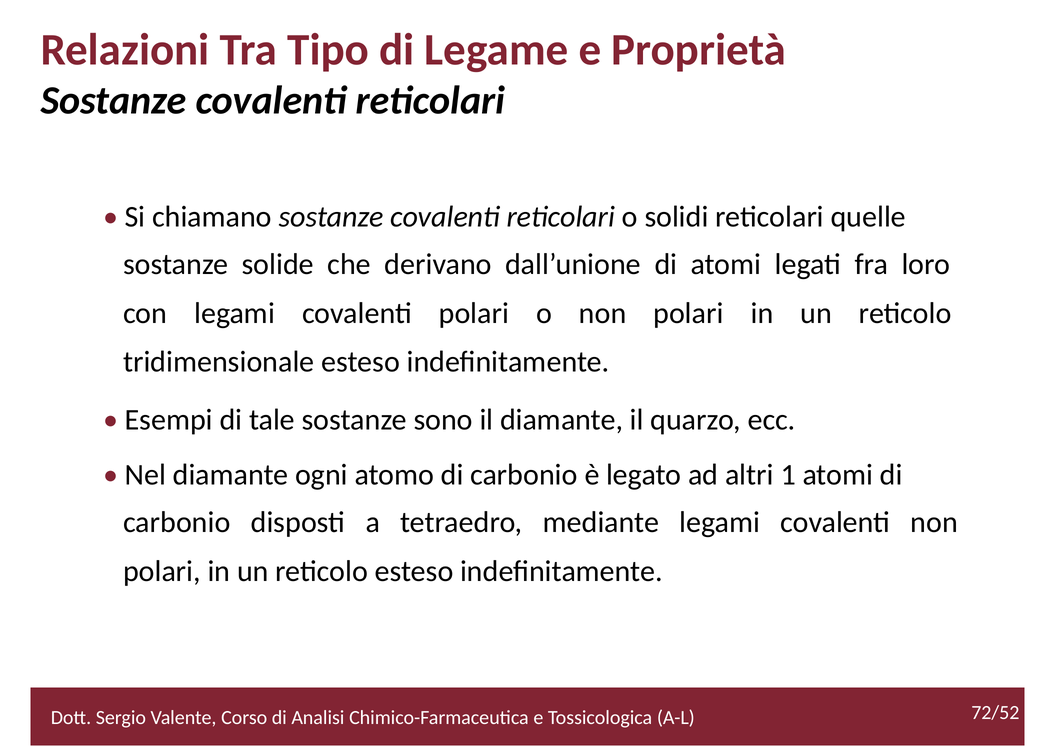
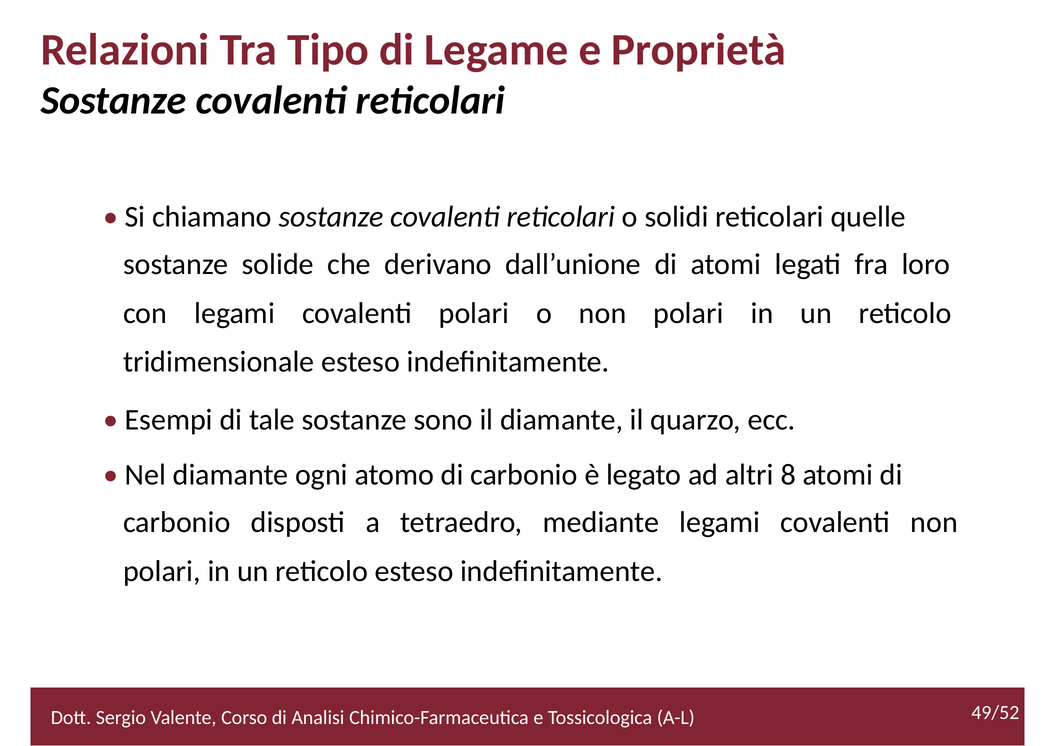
1: 1 -> 8 (788, 475)
72/52: 72/52 -> 49/52 (995, 712)
